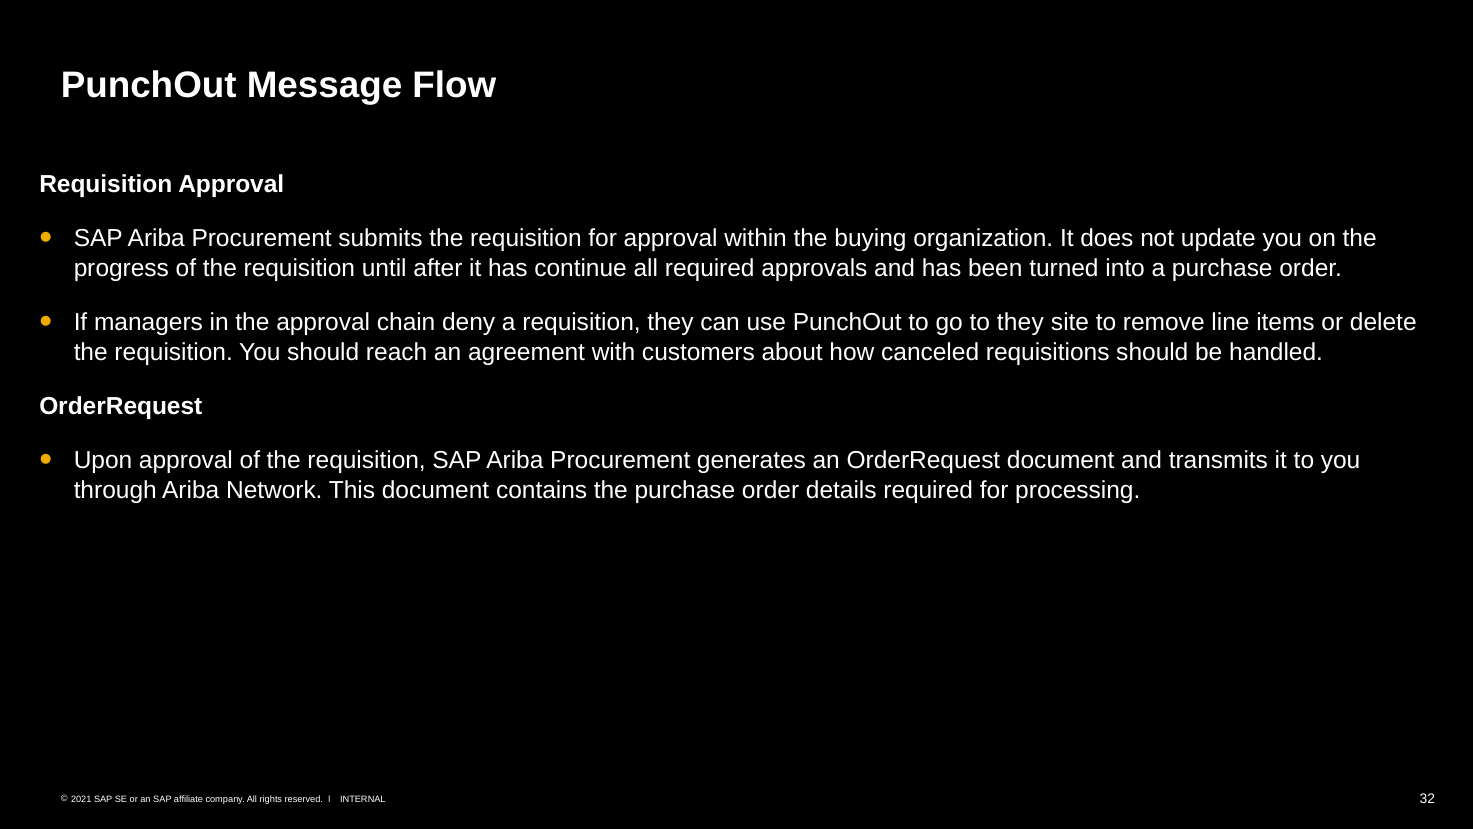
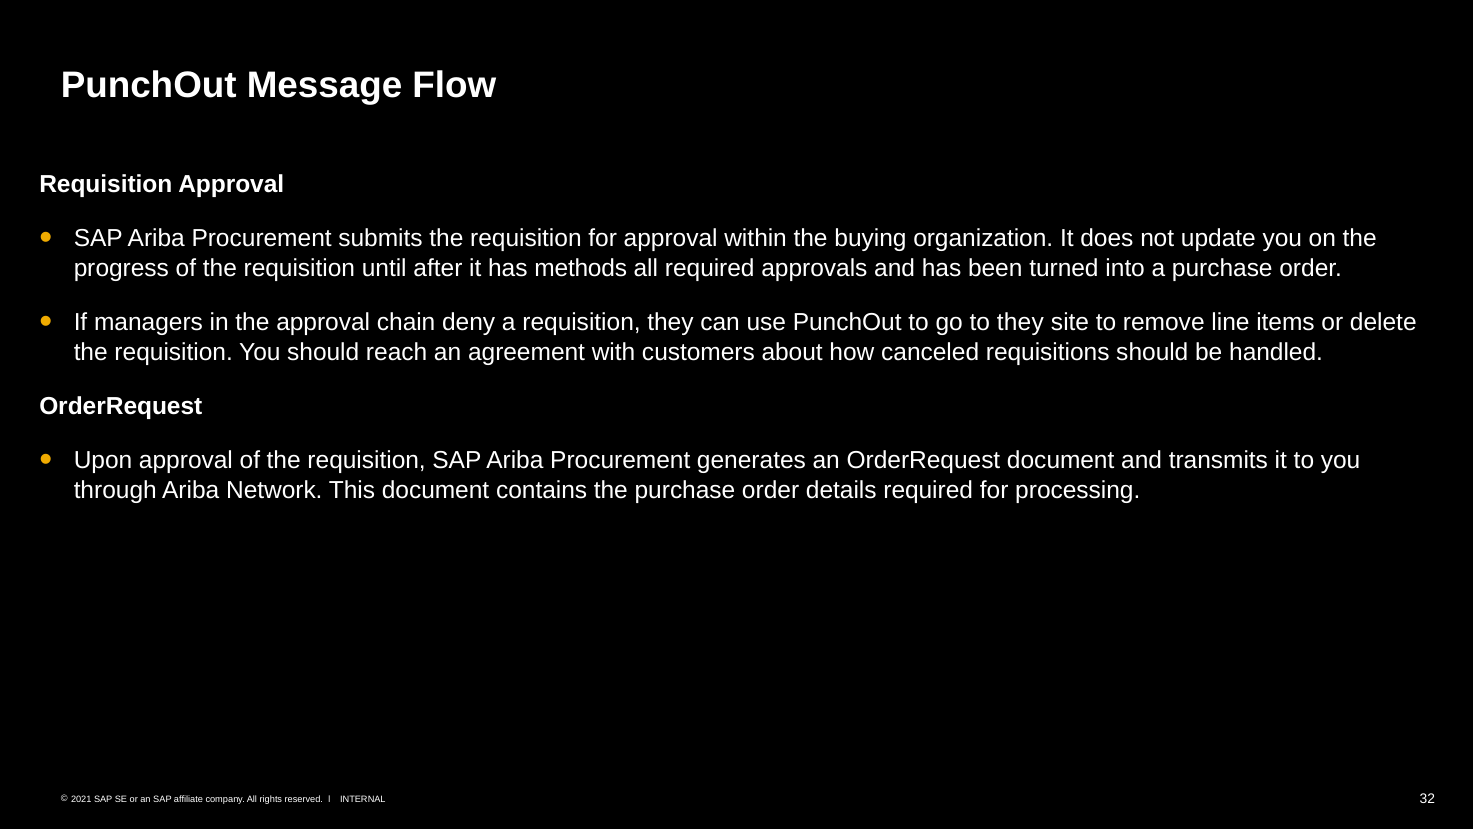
continue: continue -> methods (581, 268)
